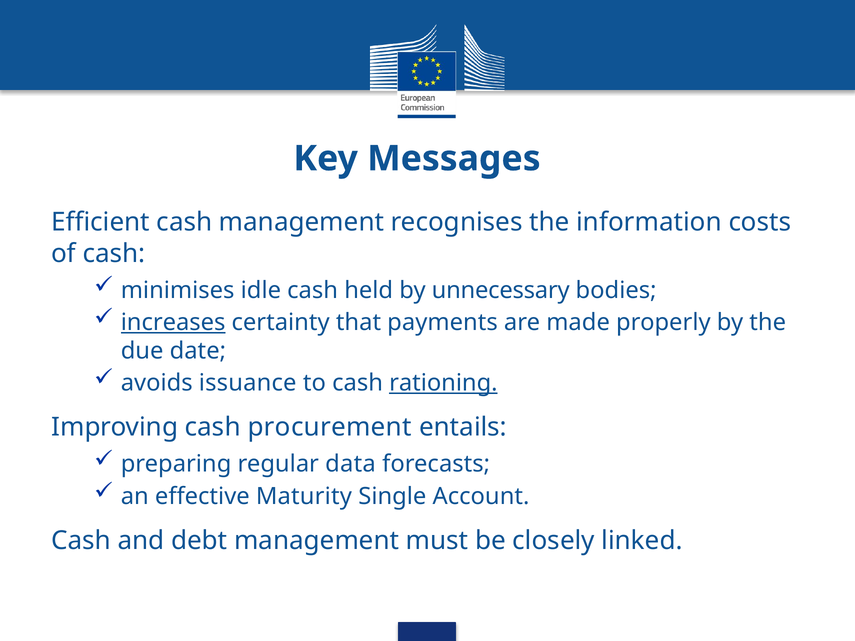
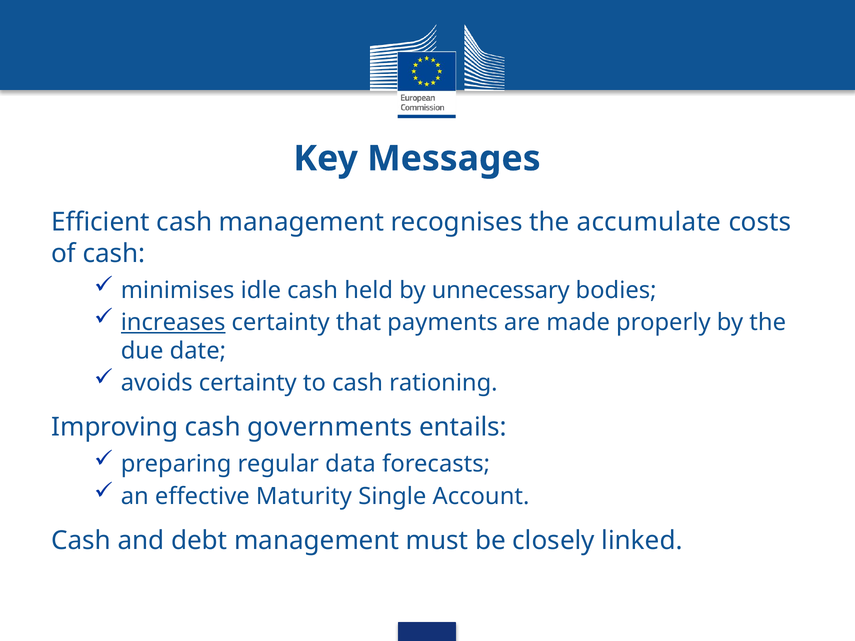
information: information -> accumulate (649, 222)
avoids issuance: issuance -> certainty (248, 383)
rationing underline: present -> none (443, 383)
procurement: procurement -> governments (330, 427)
